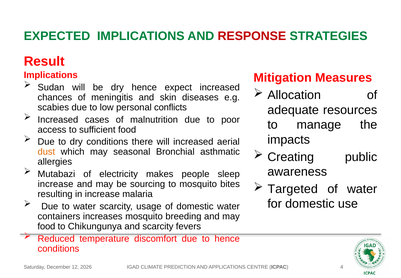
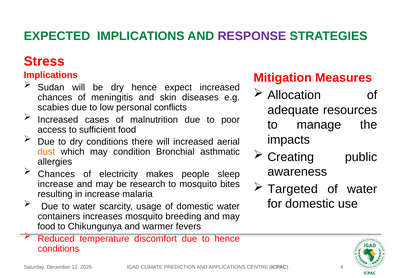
RESPONSE colour: red -> purple (252, 36)
Result: Result -> Stress (44, 61)
seasonal: seasonal -> condition (132, 152)
Mutabazi: Mutabazi -> Chances (56, 174)
sourcing: sourcing -> research (148, 184)
and scarcity: scarcity -> warmer (158, 226)
